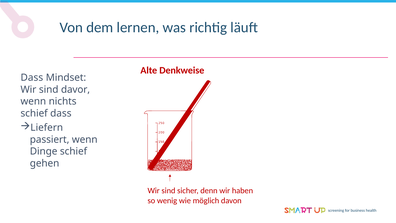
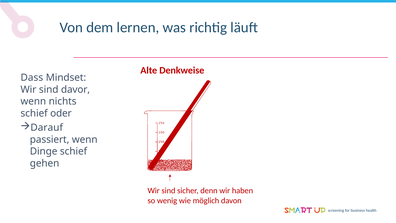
schief dass: dass -> oder (61, 113)
Liefern: Liefern -> Darauf (47, 128)
